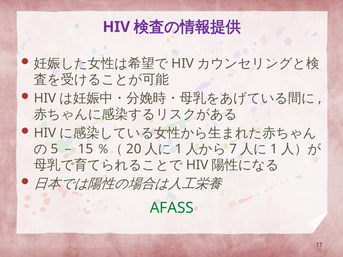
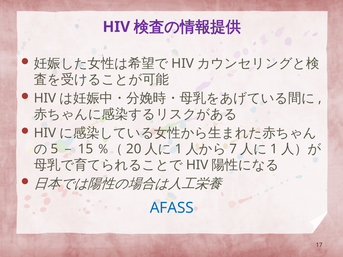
AFASS colour: green -> blue (172, 208)
